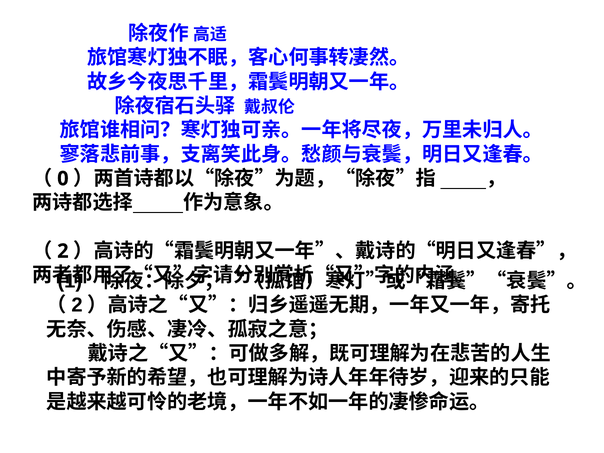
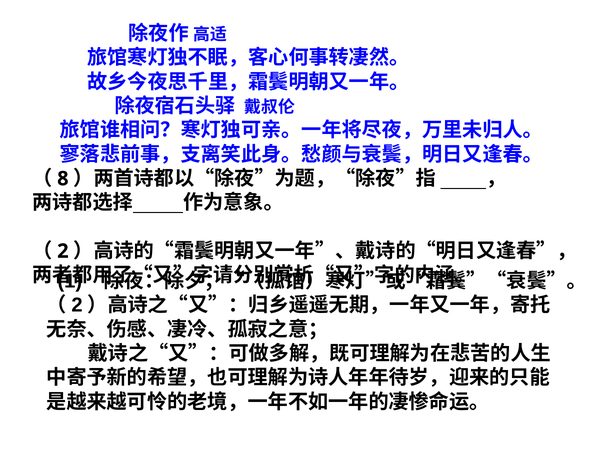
0: 0 -> 8 (63, 179)
